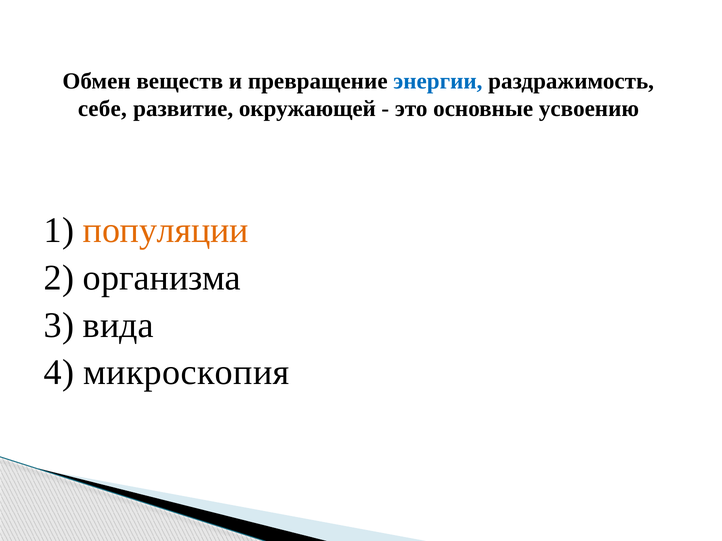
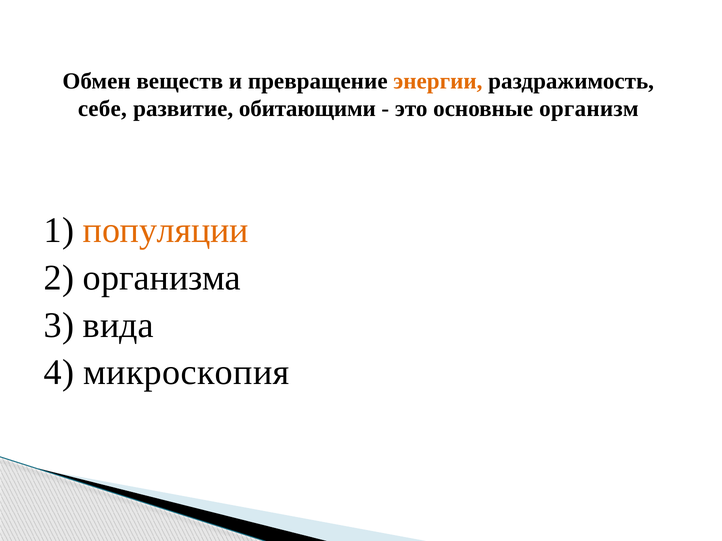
энергии colour: blue -> orange (438, 81)
окружающей: окружающей -> обитающими (307, 109)
усвоению: усвоению -> организм (589, 109)
